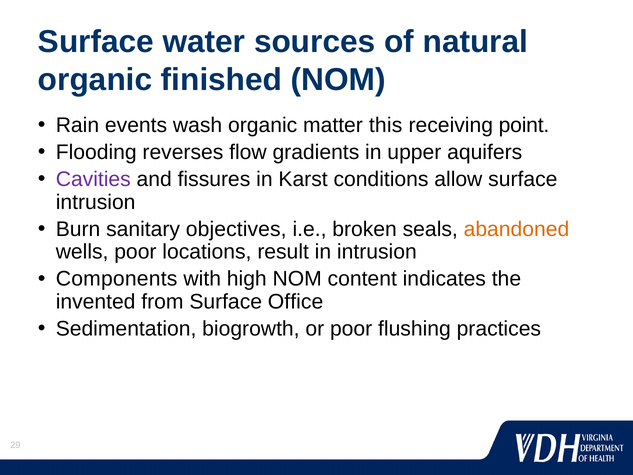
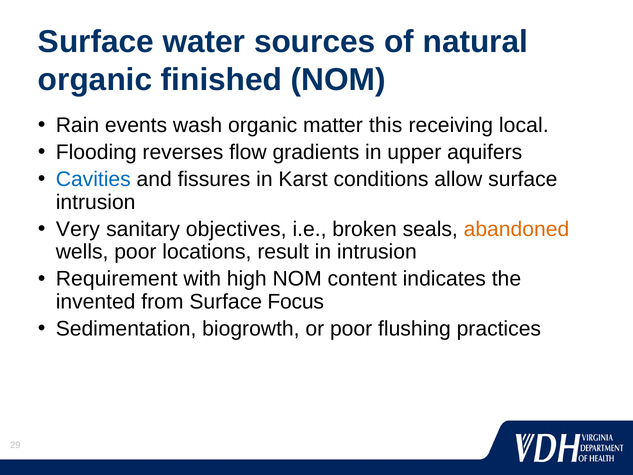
point: point -> local (524, 125)
Cavities colour: purple -> blue (93, 179)
Burn: Burn -> Very (78, 229)
Components: Components -> Requirement (117, 279)
Office: Office -> Focus (296, 302)
